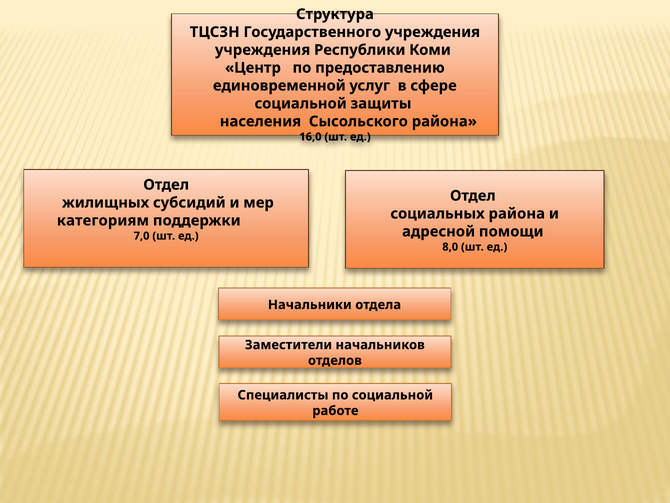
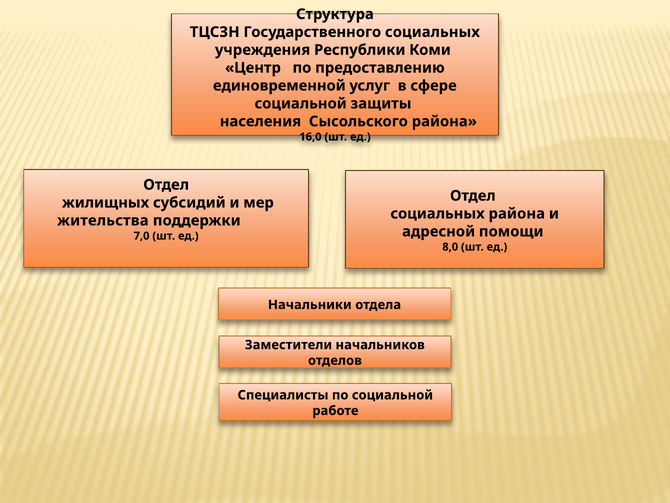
Государственного учреждения: учреждения -> социальных (432, 32)
категориям: категориям -> жительства (103, 220)
